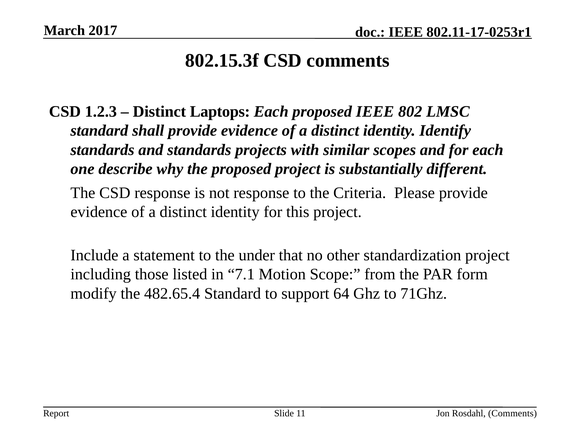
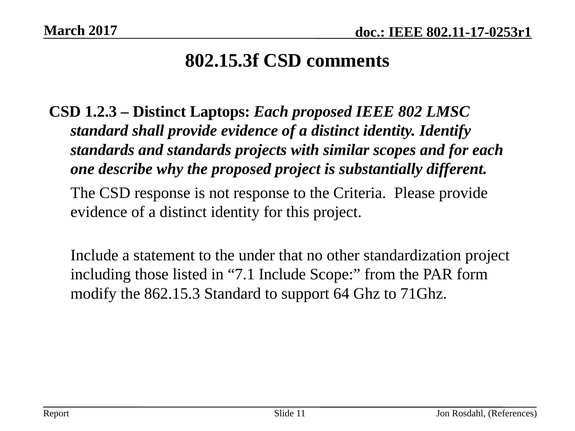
7.1 Motion: Motion -> Include (282, 274)
482.65.4: 482.65.4 -> 862.15.3 (172, 294)
Rosdahl Comments: Comments -> References (513, 414)
